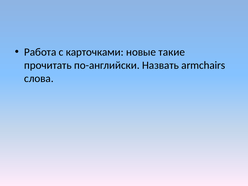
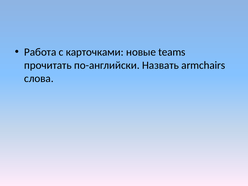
такие: такие -> teams (172, 52)
